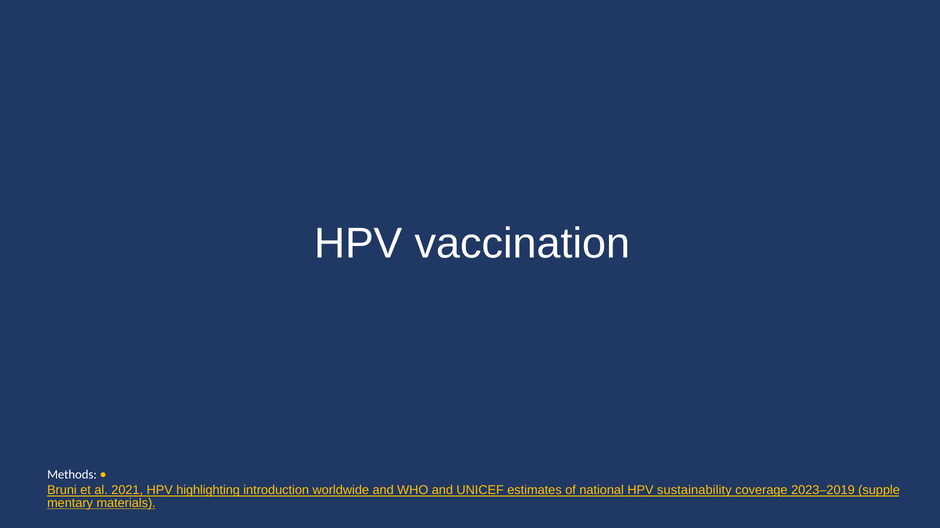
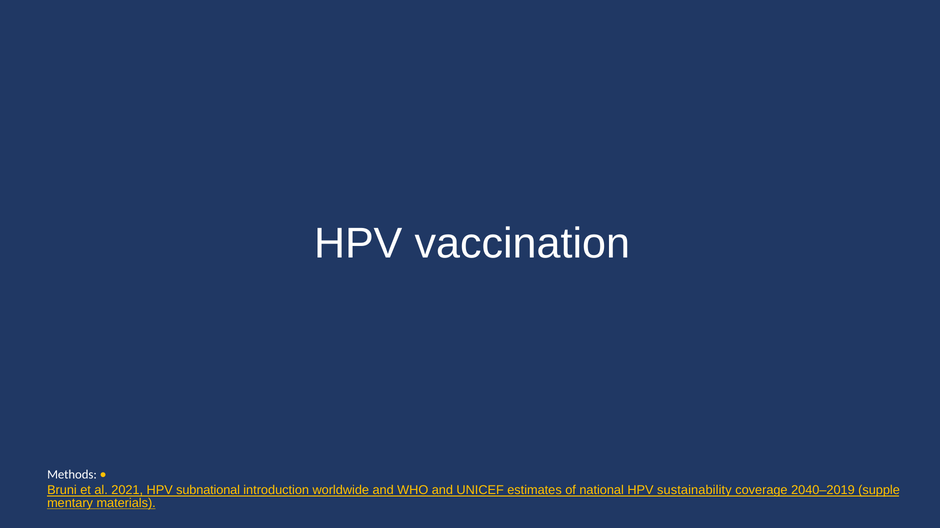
highlighting: highlighting -> subnational (208, 491)
2023–2019: 2023–2019 -> 2040–2019 (823, 491)
